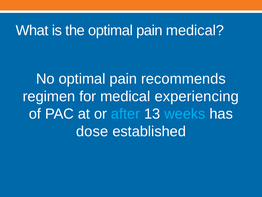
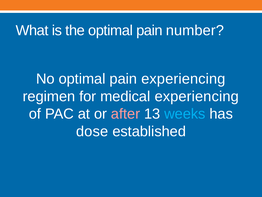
pain medical: medical -> number (195, 30)
pain recommends: recommends -> experiencing (183, 79)
after colour: light blue -> pink (126, 114)
